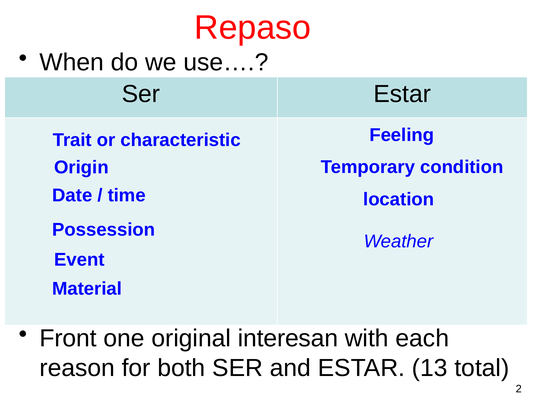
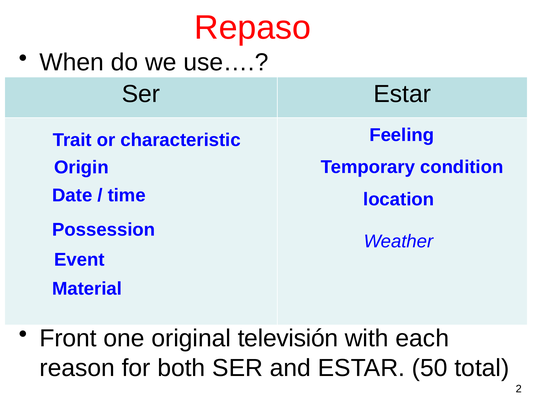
interesan: interesan -> televisión (288, 339)
13: 13 -> 50 (430, 368)
